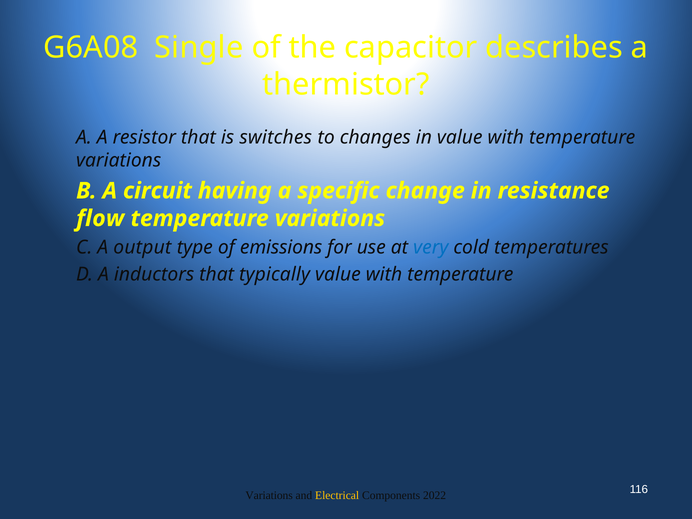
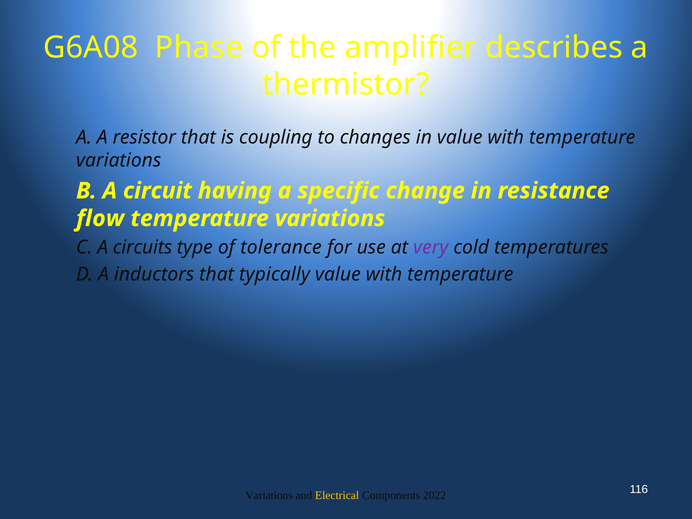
Single: Single -> Phase (199, 48)
capacitor: capacitor -> amplifier (411, 48)
switches: switches -> coupling (276, 137)
output: output -> circuits (143, 247)
emissions: emissions -> tolerance (281, 247)
very colour: blue -> purple (431, 247)
